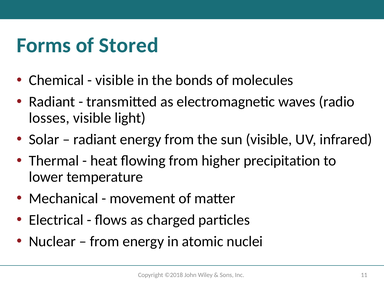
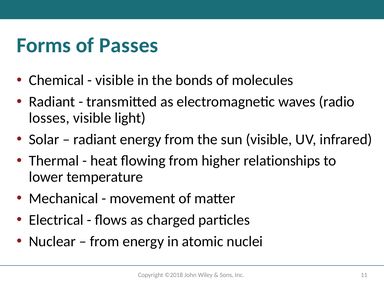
Stored: Stored -> Passes (129, 45)
precipitation: precipitation -> relationships (282, 161)
